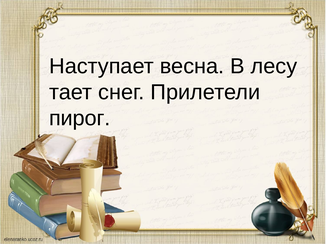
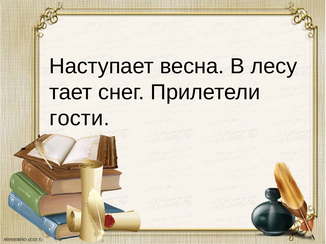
пирог: пирог -> гости (80, 119)
